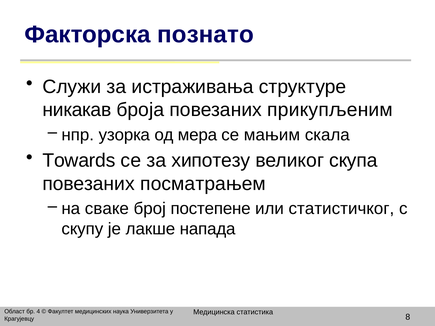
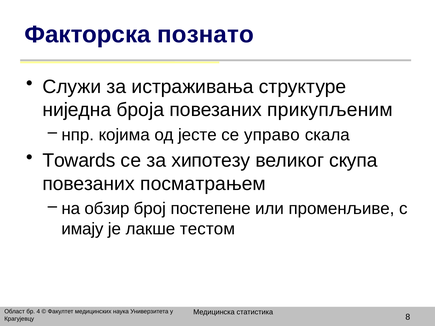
никакав: никакав -> ниједна (77, 110)
узорка: узорка -> којима (124, 135)
мера: мера -> јесте (197, 135)
мањим: мањим -> управо (272, 135)
сваке: сваке -> обзир (107, 209)
статистичког: статистичког -> променљиве (341, 209)
скупу: скупу -> имају (82, 229)
напада: напада -> тестом (207, 229)
